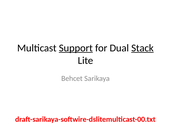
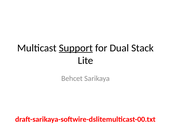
Stack underline: present -> none (142, 48)
